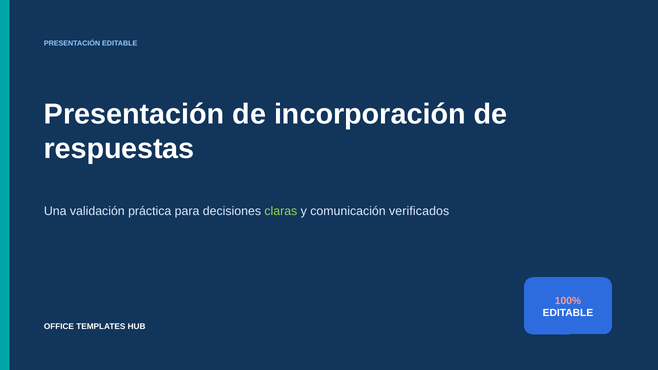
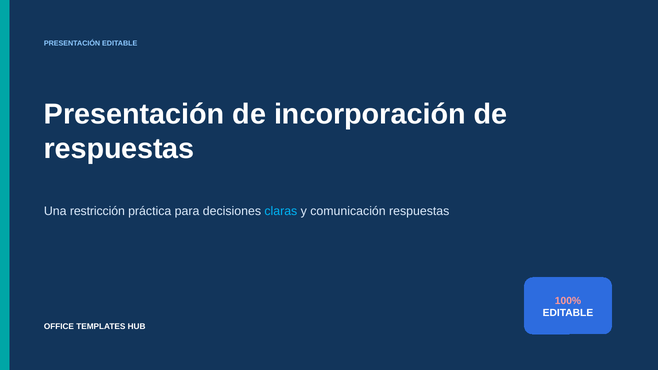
validación: validación -> restricción (97, 211)
claras colour: light green -> light blue (281, 211)
comunicación verificados: verificados -> respuestas (419, 211)
